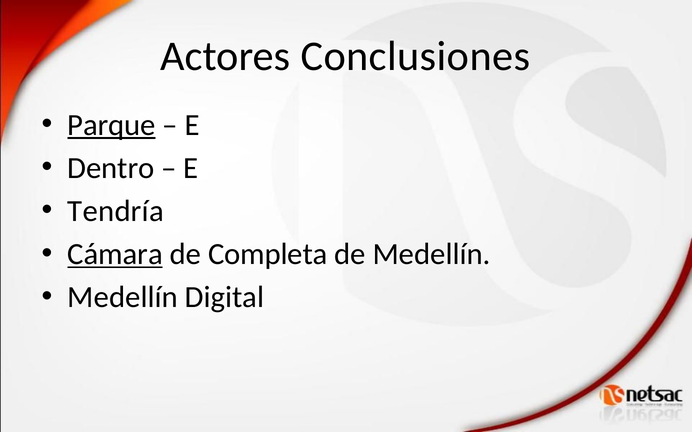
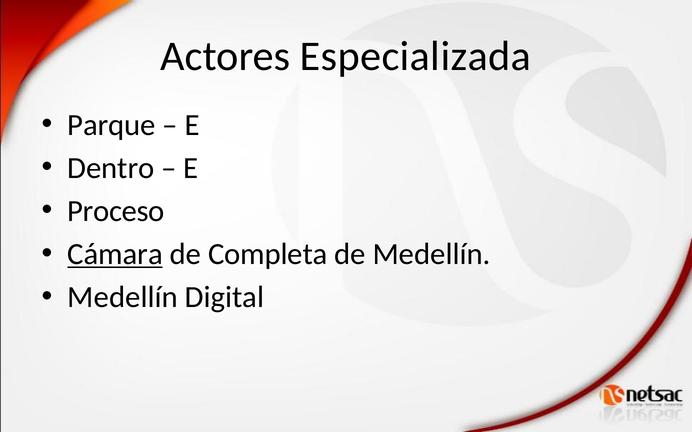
Conclusiones: Conclusiones -> Especializada (415, 56)
Parque underline: present -> none (112, 125)
Tendría: Tendría -> Proceso (116, 211)
